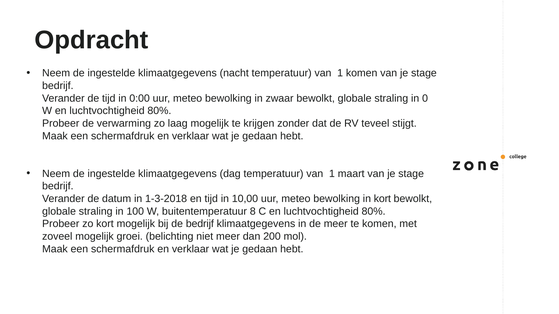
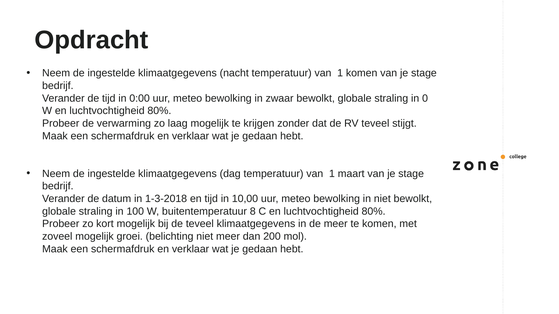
in kort: kort -> niet (382, 199)
de bedrijf: bedrijf -> teveel (200, 224)
